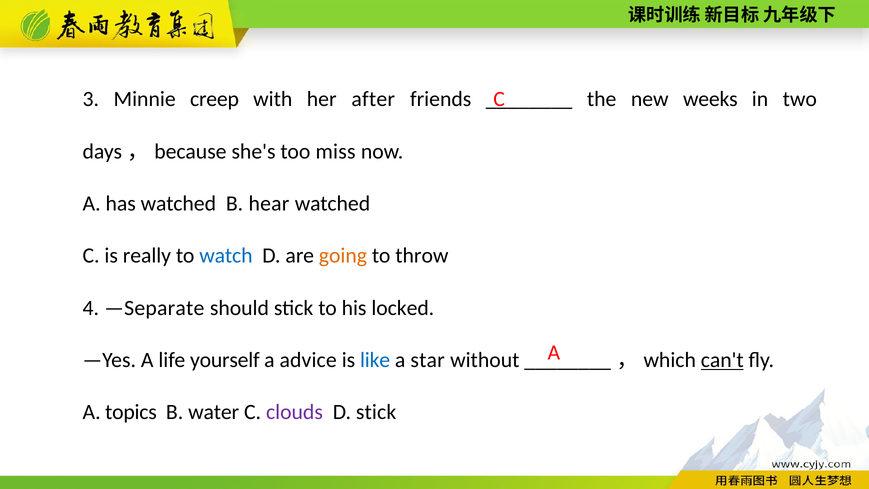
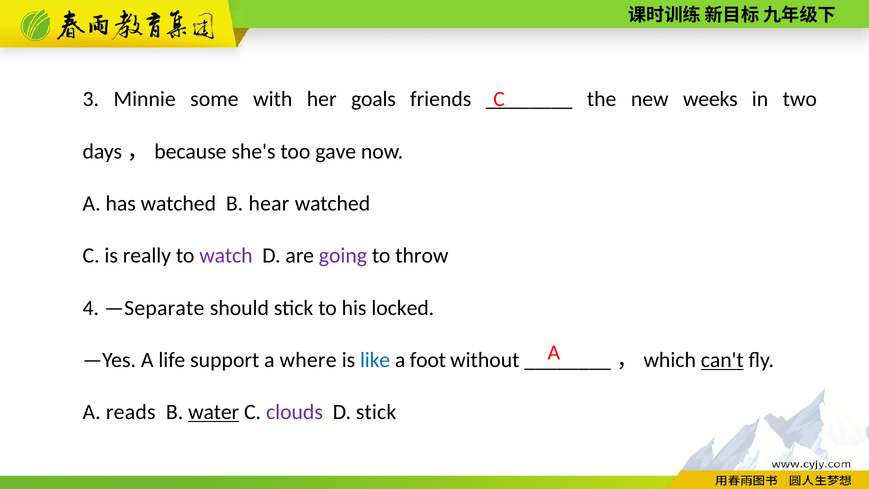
creep: creep -> some (214, 99)
after: after -> goals (373, 99)
miss: miss -> gave (336, 151)
watch colour: blue -> purple (226, 256)
going colour: orange -> purple (343, 256)
yourself: yourself -> support (225, 360)
advice: advice -> where (308, 360)
star: star -> foot (428, 360)
topics: topics -> reads (131, 412)
water underline: none -> present (214, 412)
